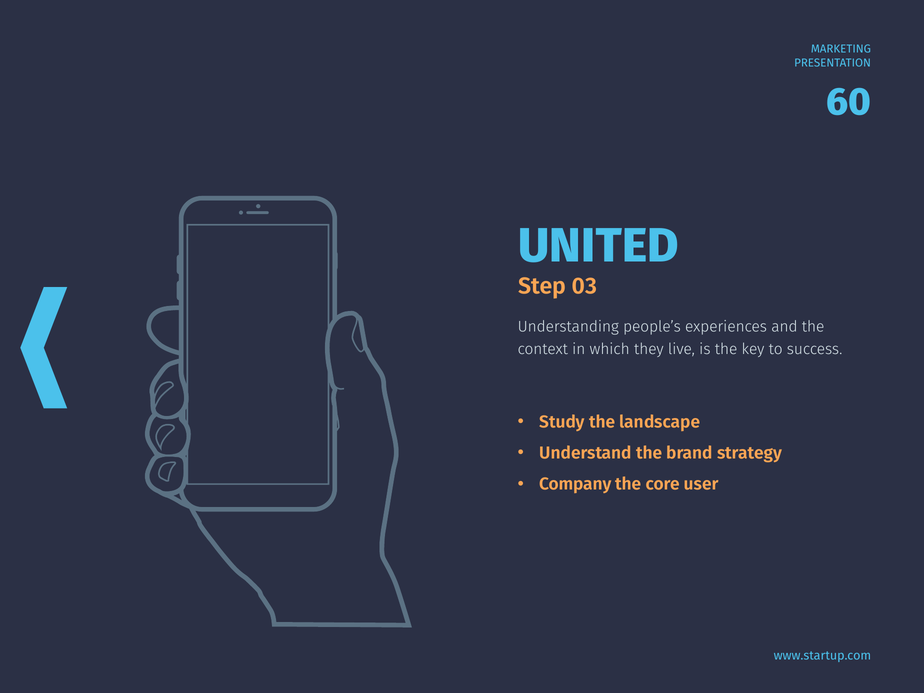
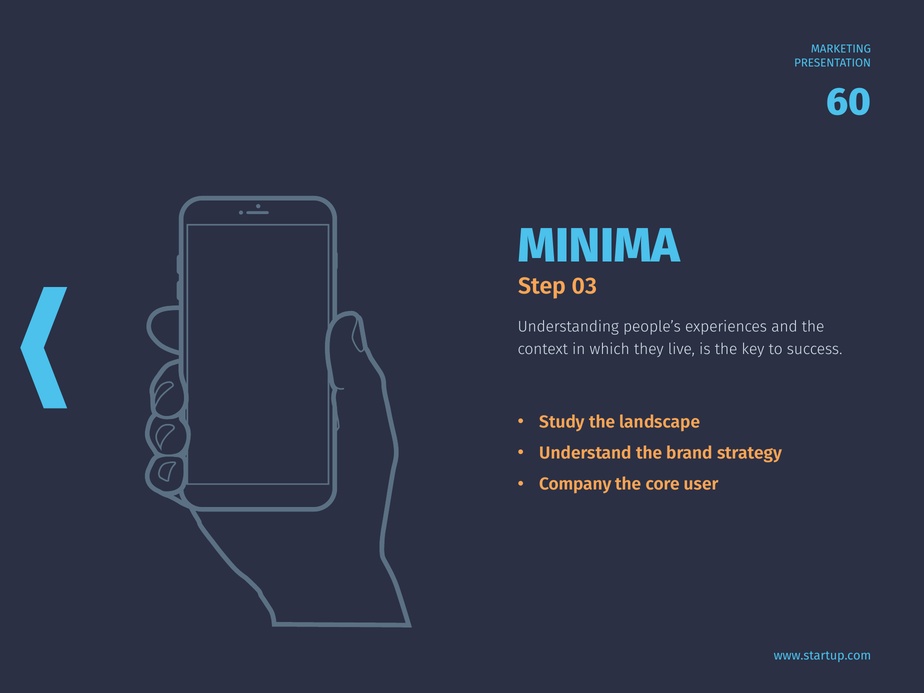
UNITED: UNITED -> MINIMA (599, 246)
